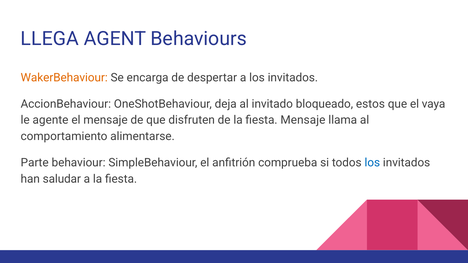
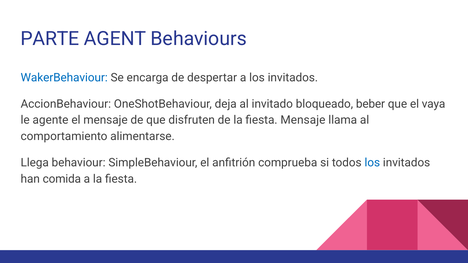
LLEGA: LLEGA -> PARTE (50, 39)
WakerBehaviour colour: orange -> blue (64, 78)
estos: estos -> beber (371, 104)
Parte: Parte -> Llega (35, 163)
saludar: saludar -> comida (62, 179)
